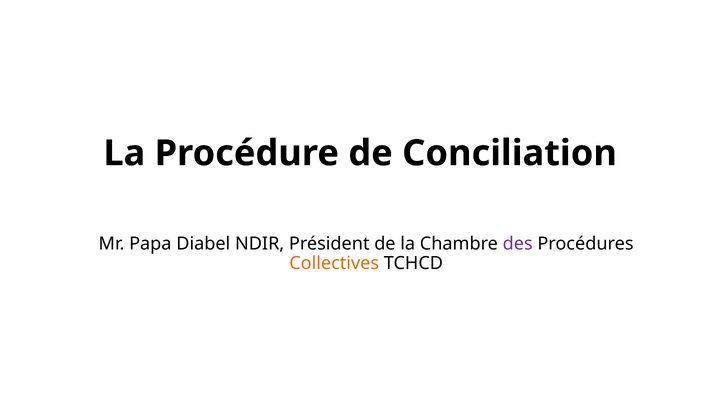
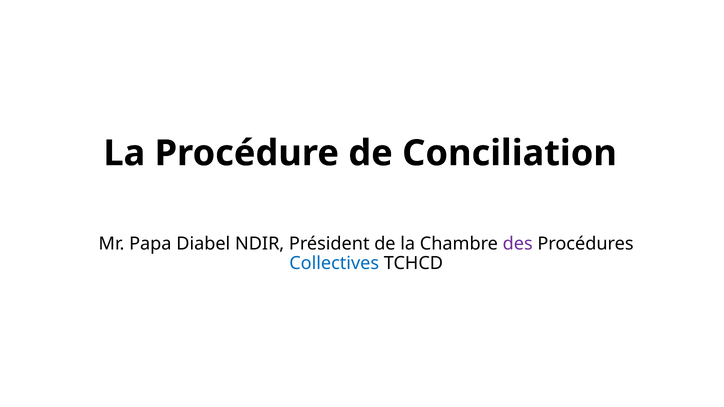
Collectives colour: orange -> blue (334, 263)
